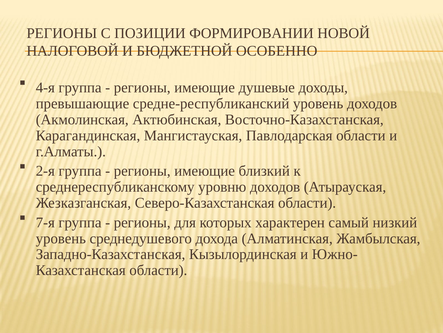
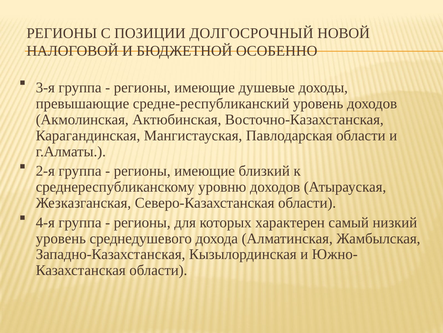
ФОРМИРОВАНИИ: ФОРМИРОВАНИИ -> ДОЛГОСРОЧНЫЙ (251, 33)
4-я: 4-я -> 3-я (45, 87)
7-я: 7-я -> 4-я (45, 222)
